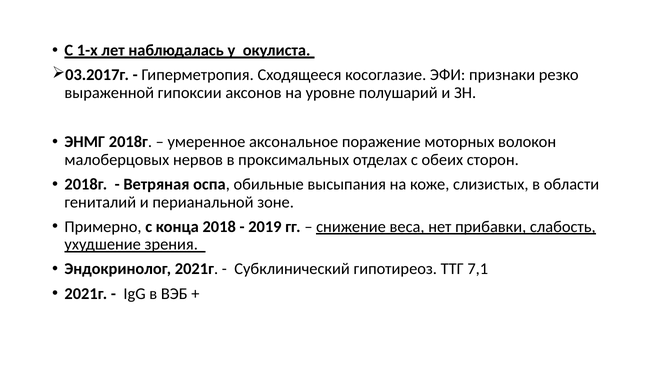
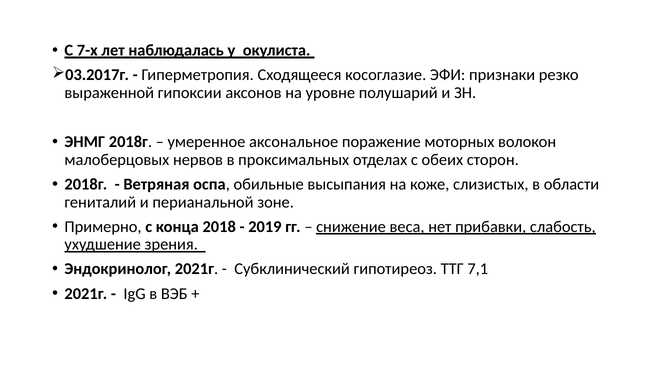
1-х: 1-х -> 7-х (87, 50)
